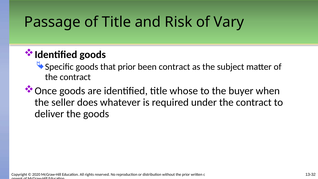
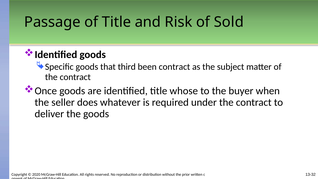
Vary: Vary -> Sold (229, 22)
that prior: prior -> third (127, 67)
